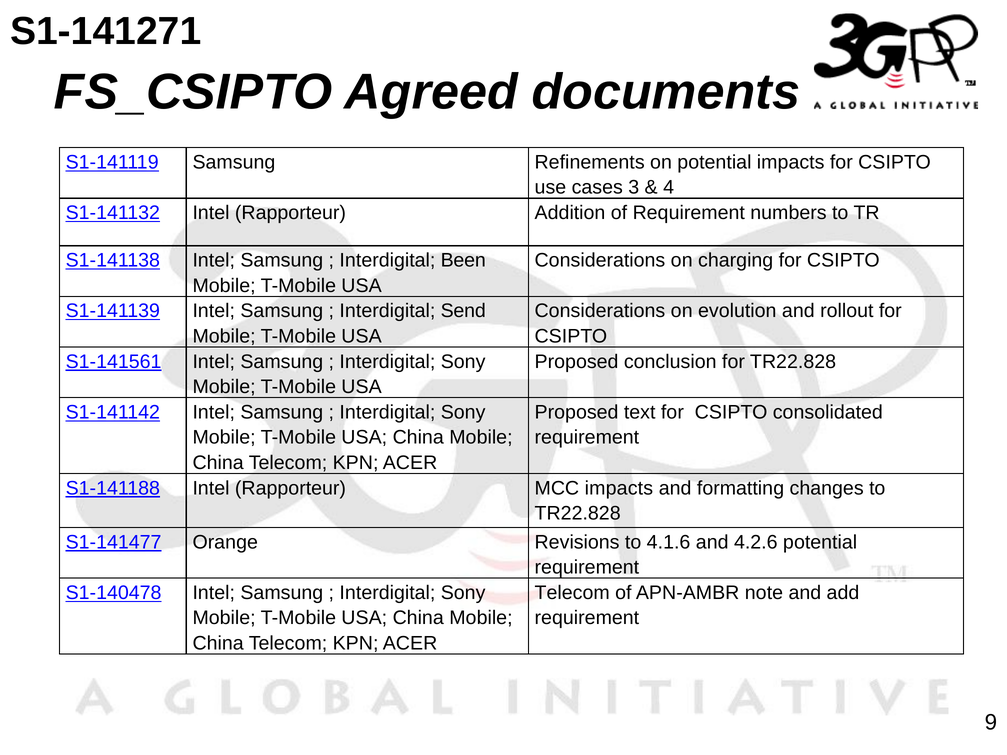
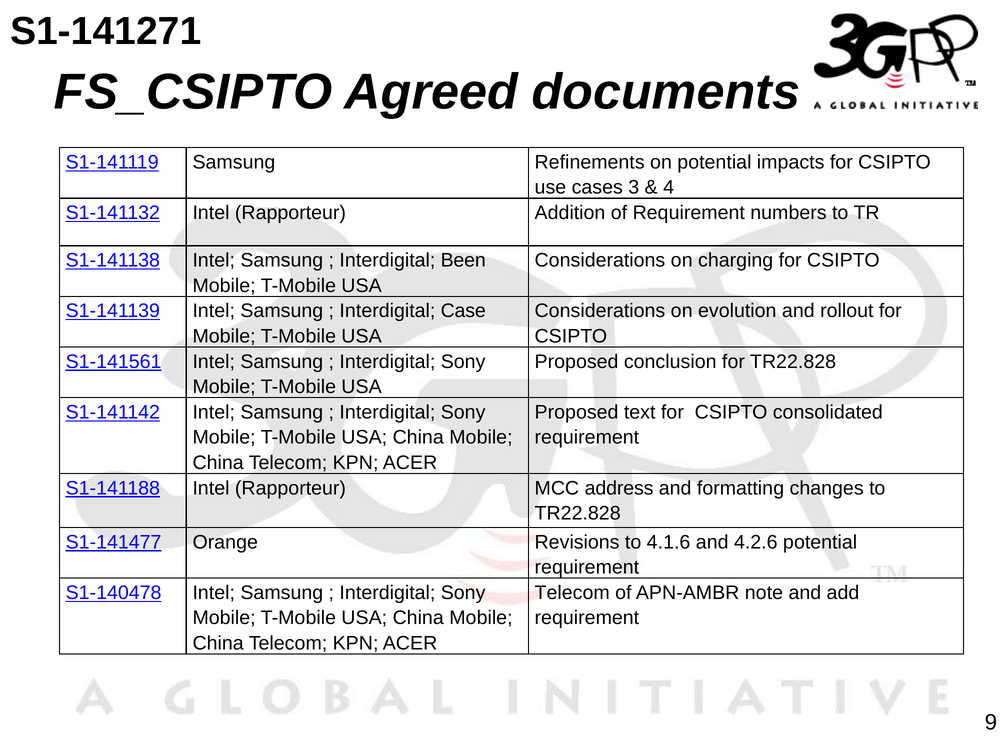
Send: Send -> Case (463, 311)
MCC impacts: impacts -> address (619, 488)
